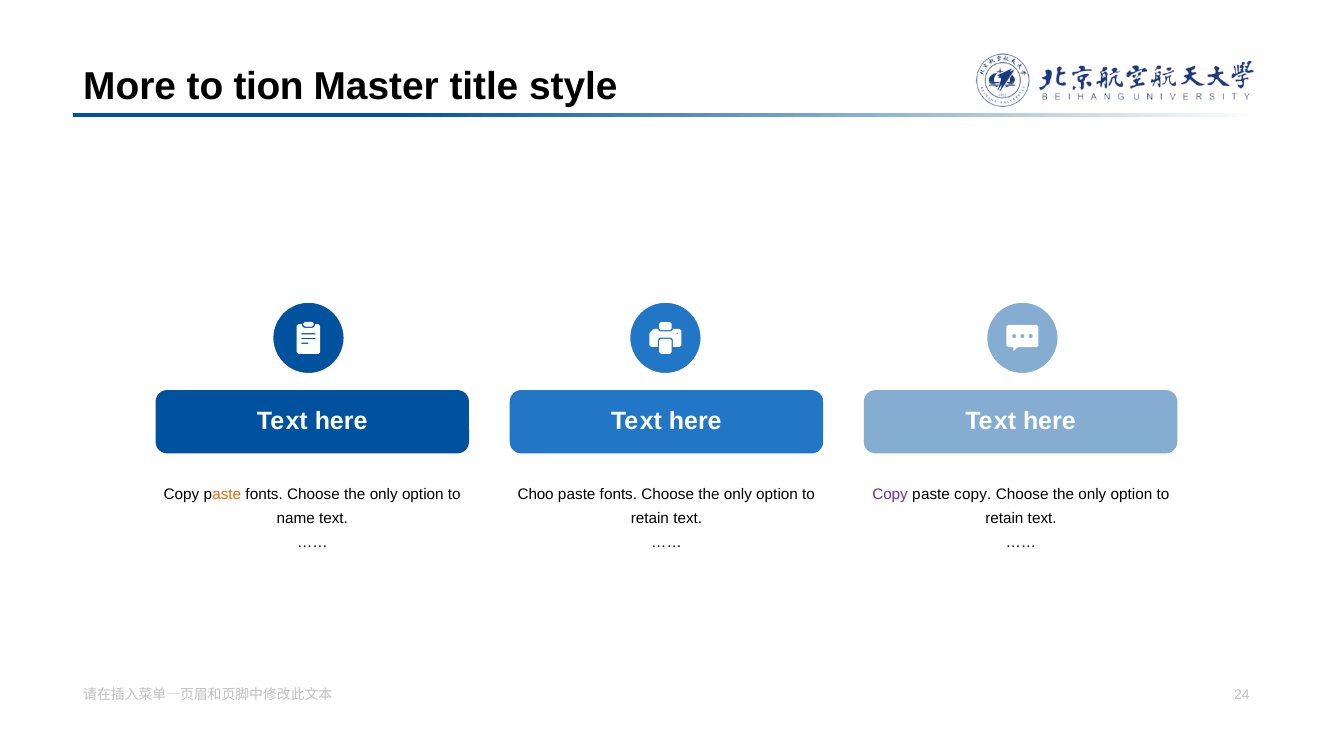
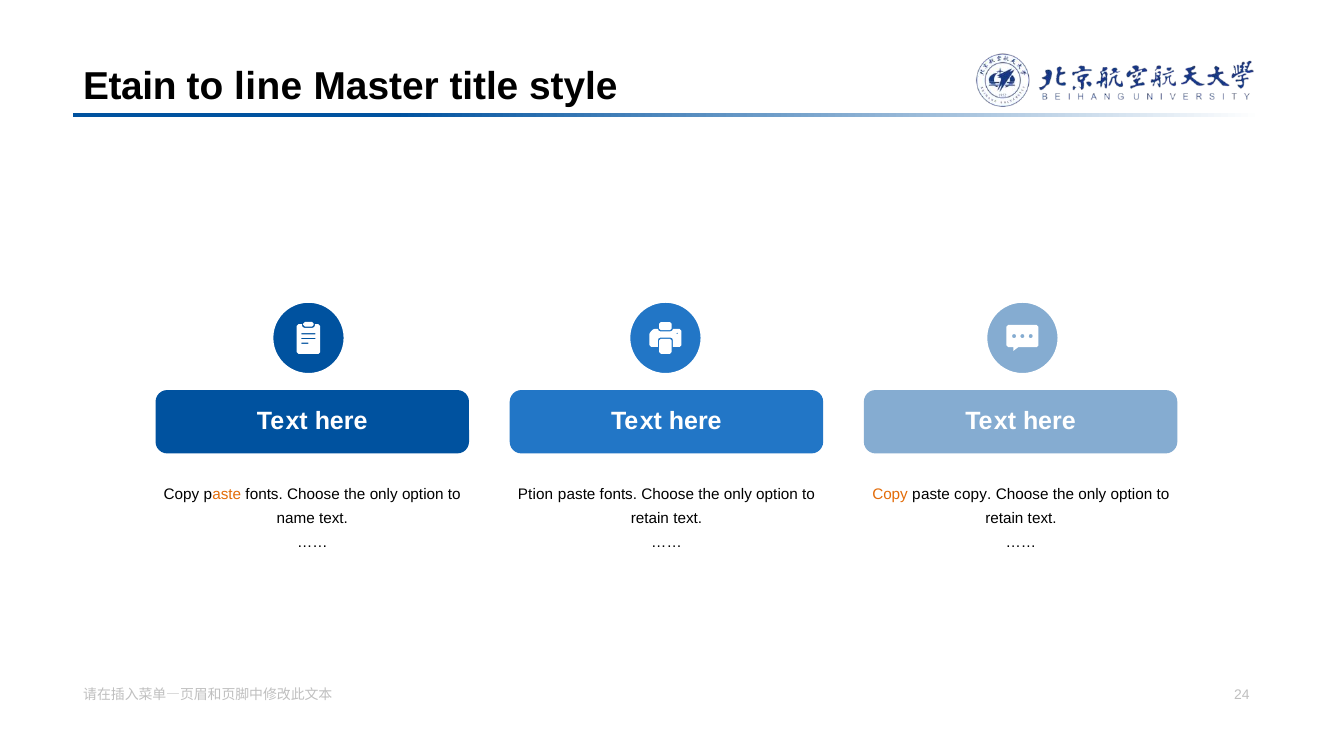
More: More -> Etain (130, 86)
tion: tion -> line (268, 86)
Choo: Choo -> Ption (536, 495)
Copy colour: purple -> orange (890, 495)
